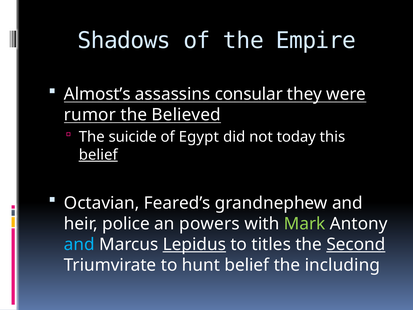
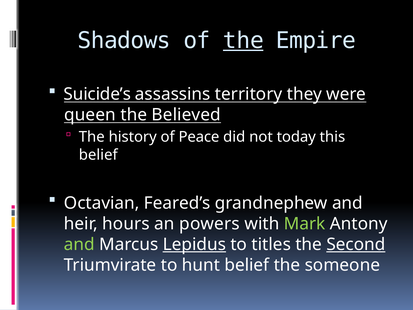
the underline: none -> present (243, 41)
Almost’s: Almost’s -> Suicide’s (97, 94)
consular: consular -> territory (249, 94)
rumor: rumor -> queen (90, 115)
suicide: suicide -> history (133, 137)
Egypt: Egypt -> Peace (199, 137)
belief underline: present -> none (98, 155)
police: police -> hours (126, 223)
and colour: light blue -> light green (79, 244)
including: including -> someone (342, 265)
